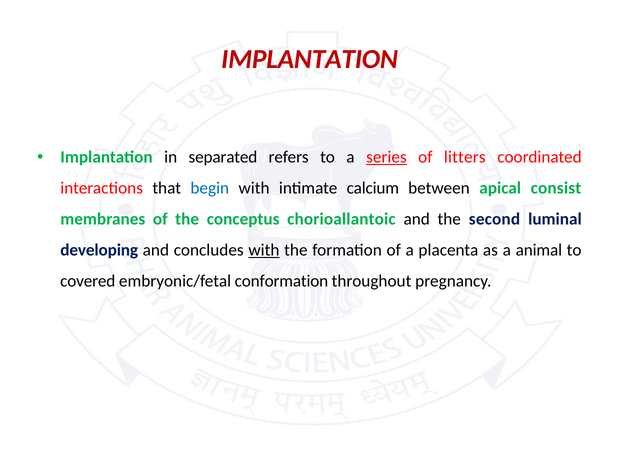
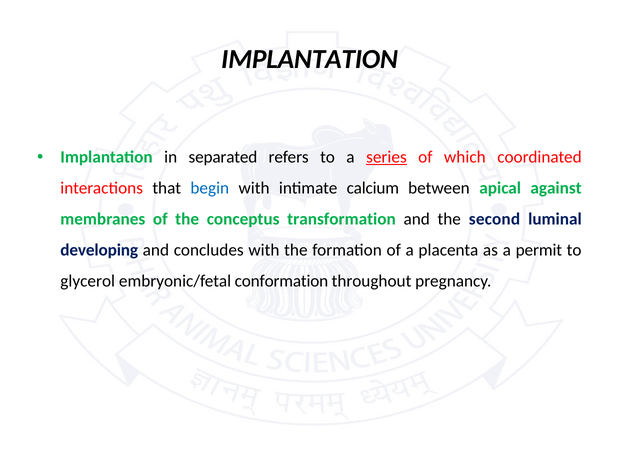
IMPLANTATION colour: red -> black (310, 59)
litters: litters -> which (465, 157)
consist: consist -> against (556, 188)
chorioallantoic: chorioallantoic -> transformation (342, 219)
with underline: present -> none (264, 250)
animal: animal -> permit (539, 250)
covered: covered -> glycerol (88, 281)
